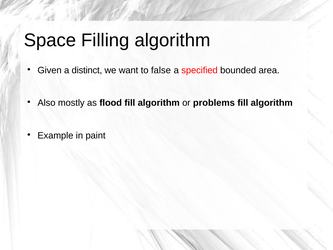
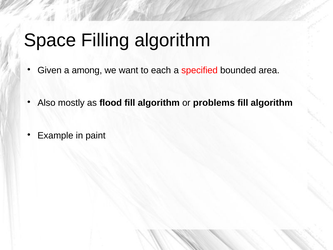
distinct: distinct -> among (87, 70)
false: false -> each (161, 70)
